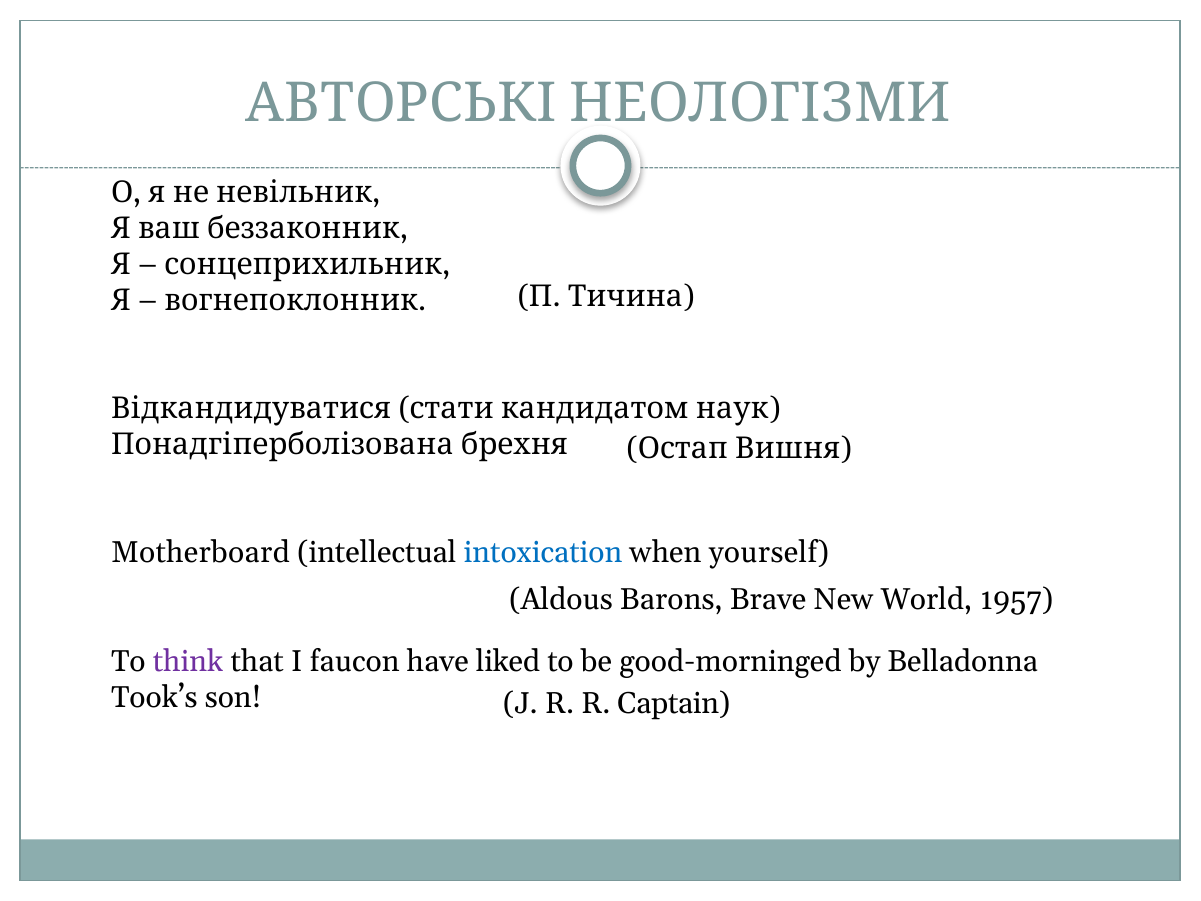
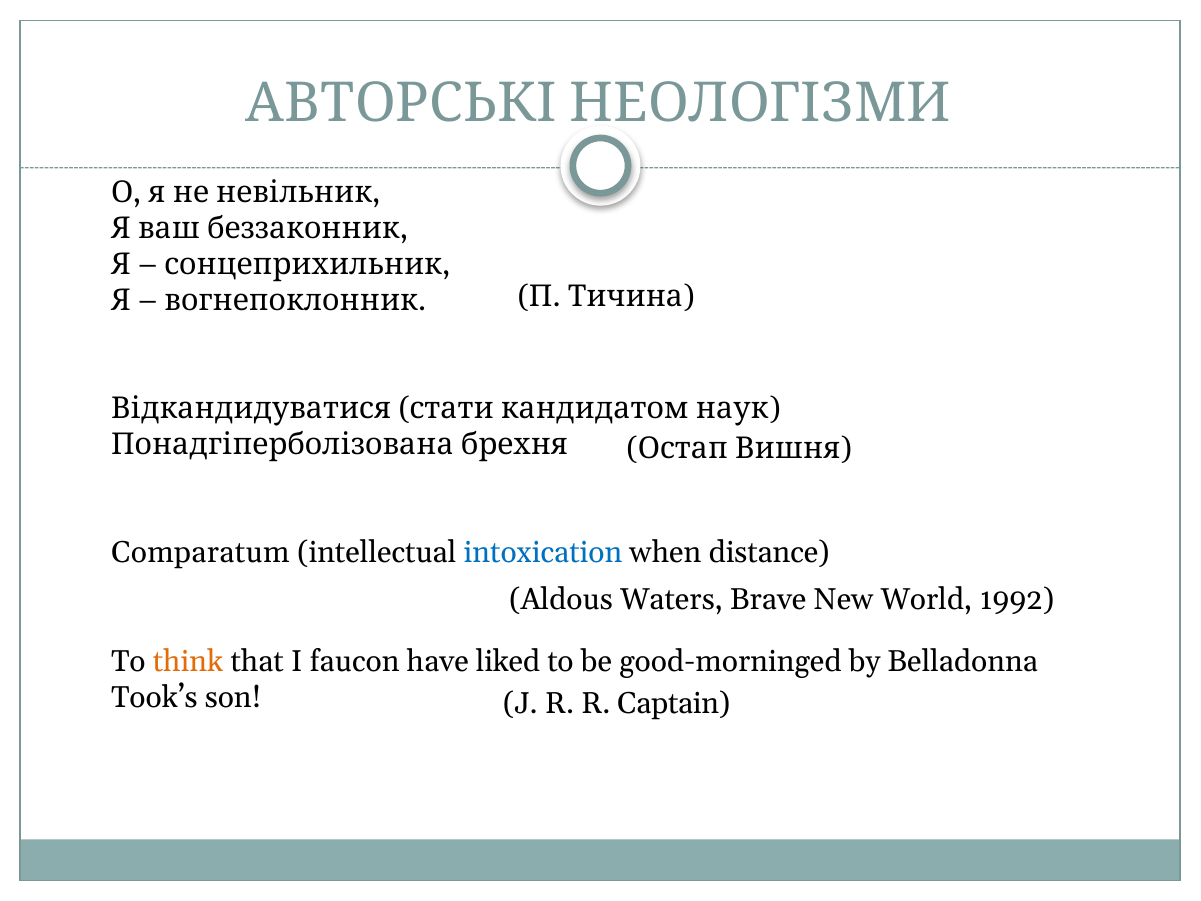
Motherboard: Motherboard -> Comparatum (200, 553)
yourself: yourself -> distance (769, 553)
Barons: Barons -> Waters (672, 599)
1957: 1957 -> 1992 (1017, 599)
think colour: purple -> orange (188, 661)
